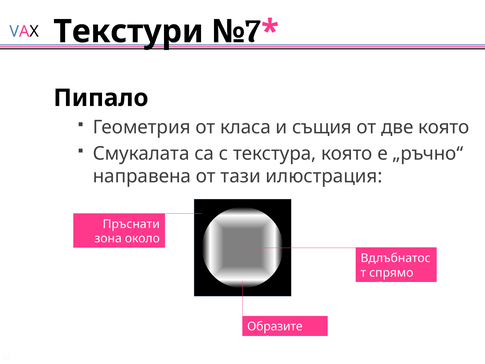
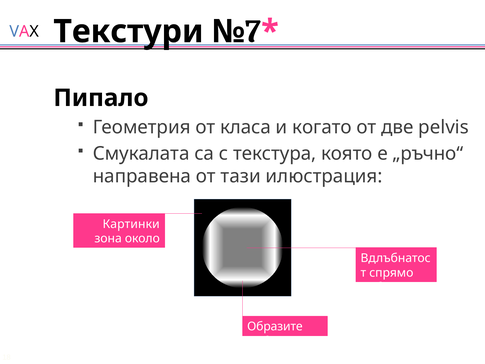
същия: същия -> когато (322, 127)
две която: която -> pelvis (444, 127)
Пръснати: Пръснати -> Картинки (131, 224)
